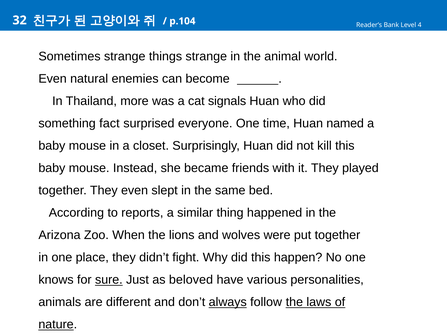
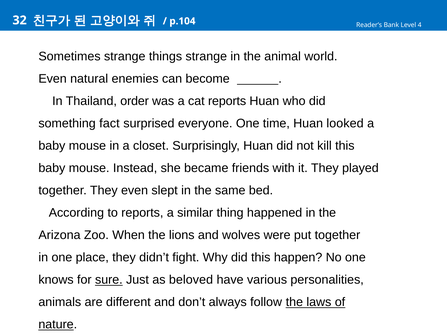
more: more -> order (135, 101)
cat signals: signals -> reports (227, 101)
named: named -> looked (345, 124)
always underline: present -> none (228, 302)
